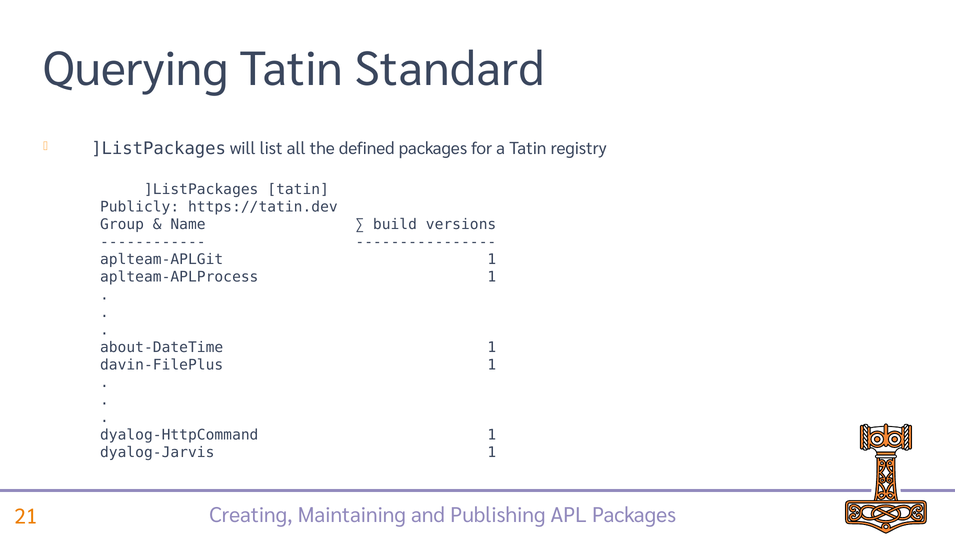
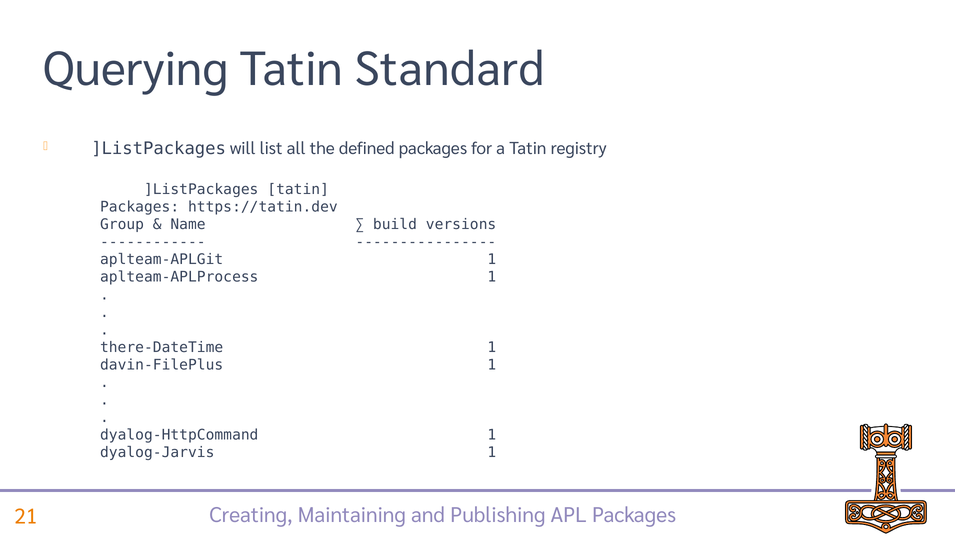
Publicly: Publicly -> Packages (140, 207)
about-DateTime: about-DateTime -> there-DateTime (162, 347)
